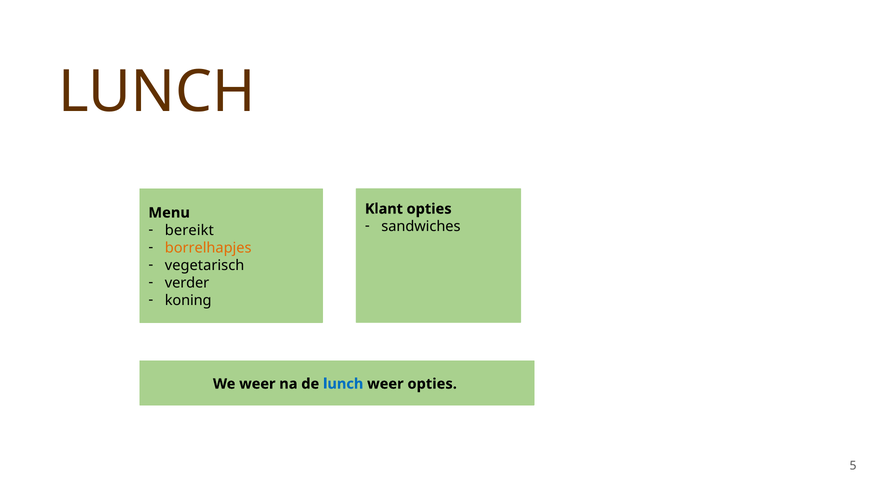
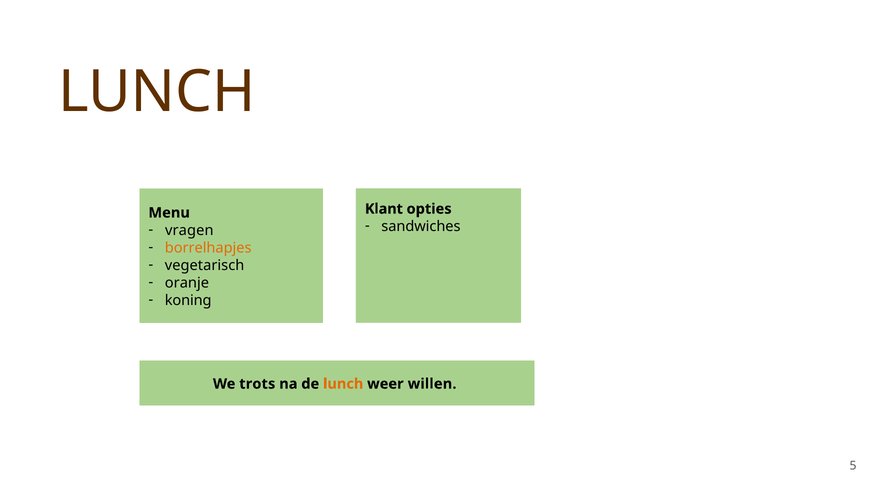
bereikt: bereikt -> vragen (189, 230)
verder: verder -> oranje (187, 283)
We weer: weer -> trots (257, 384)
lunch colour: blue -> orange (343, 384)
weer opties: opties -> willen (432, 384)
